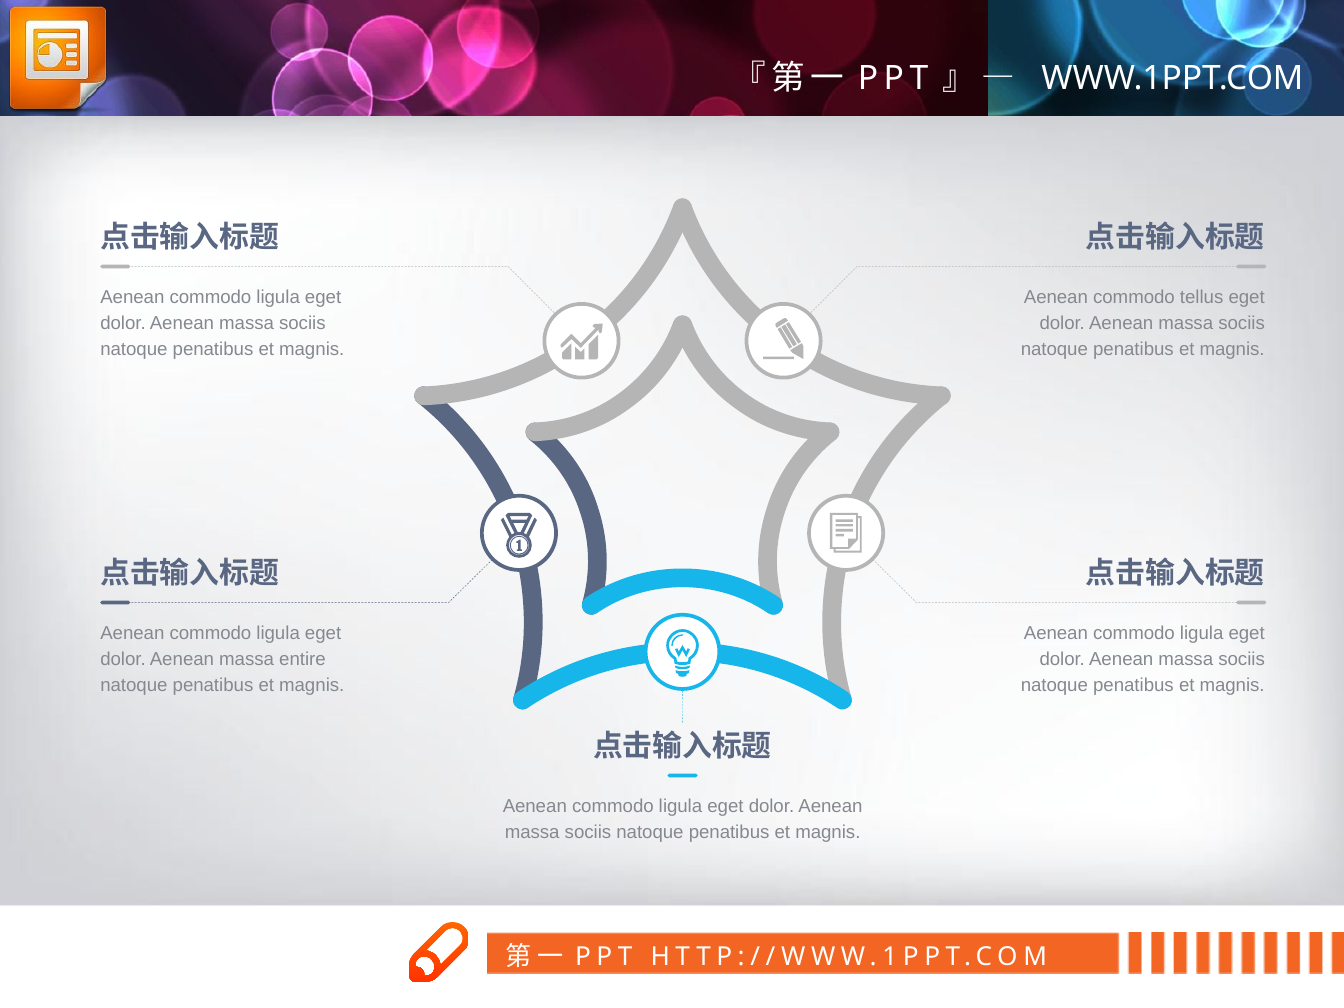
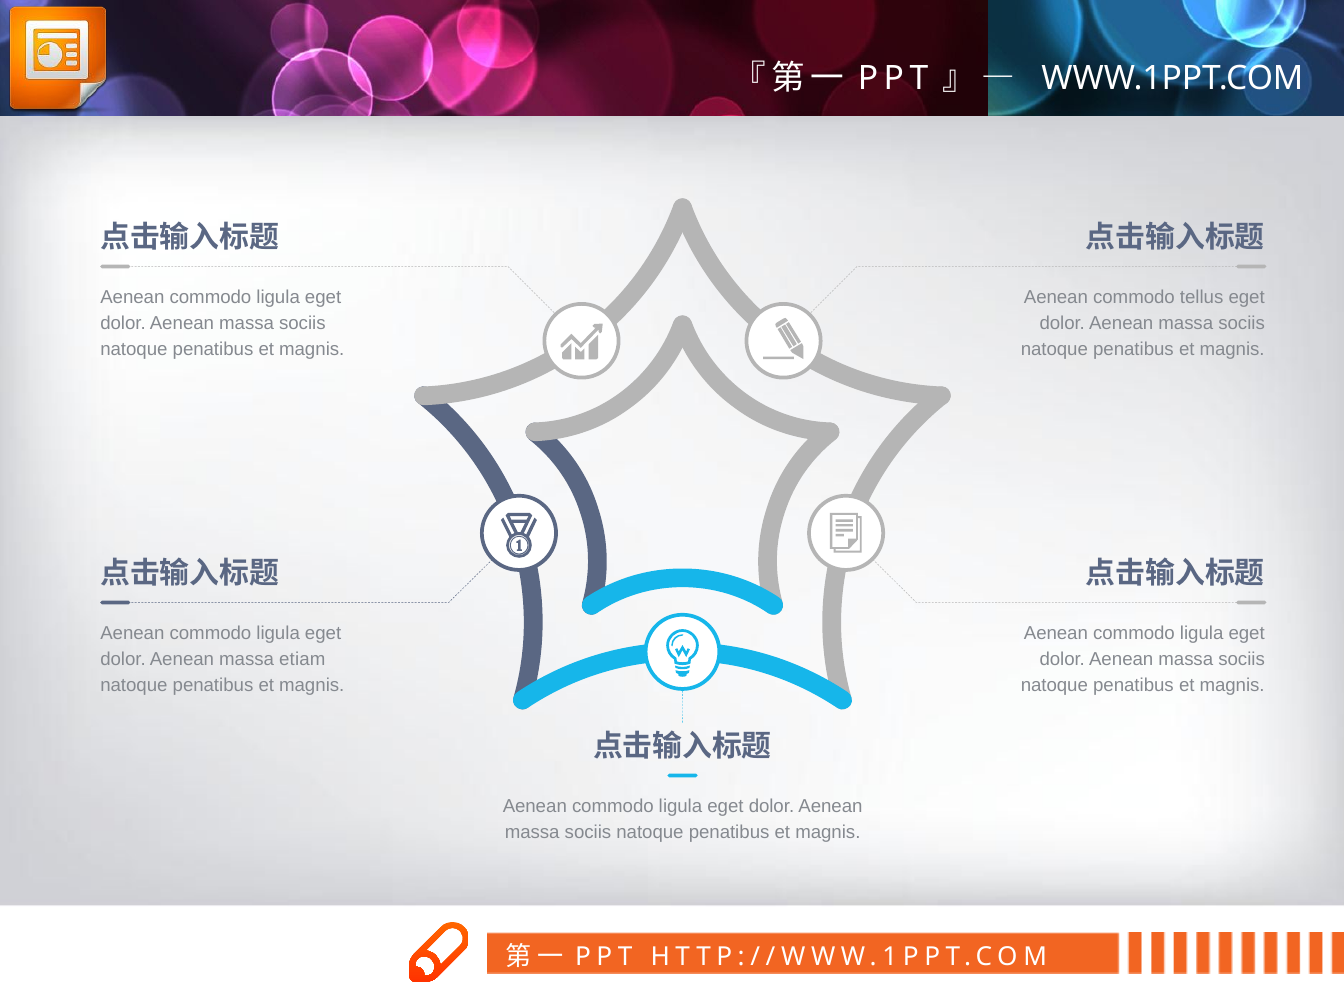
entire: entire -> etiam (302, 659)
